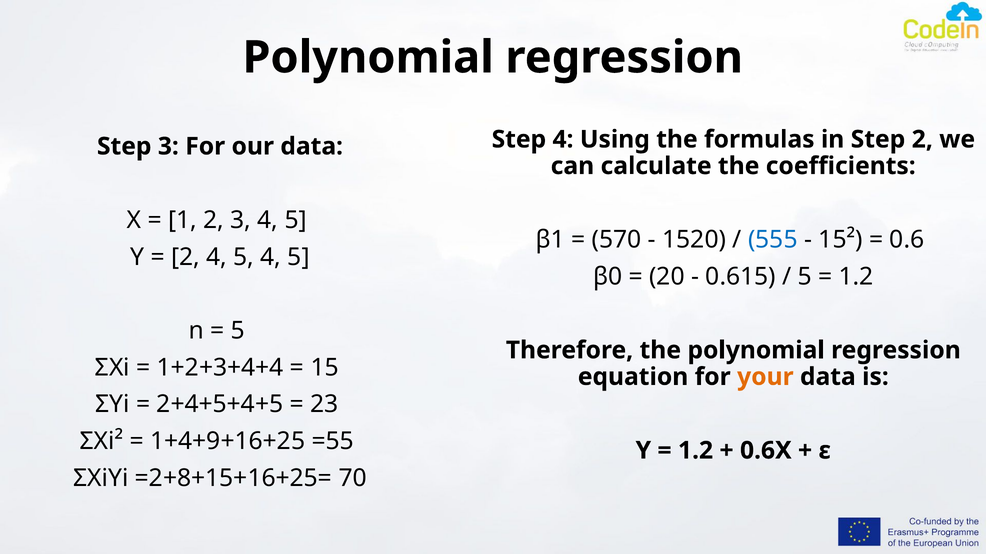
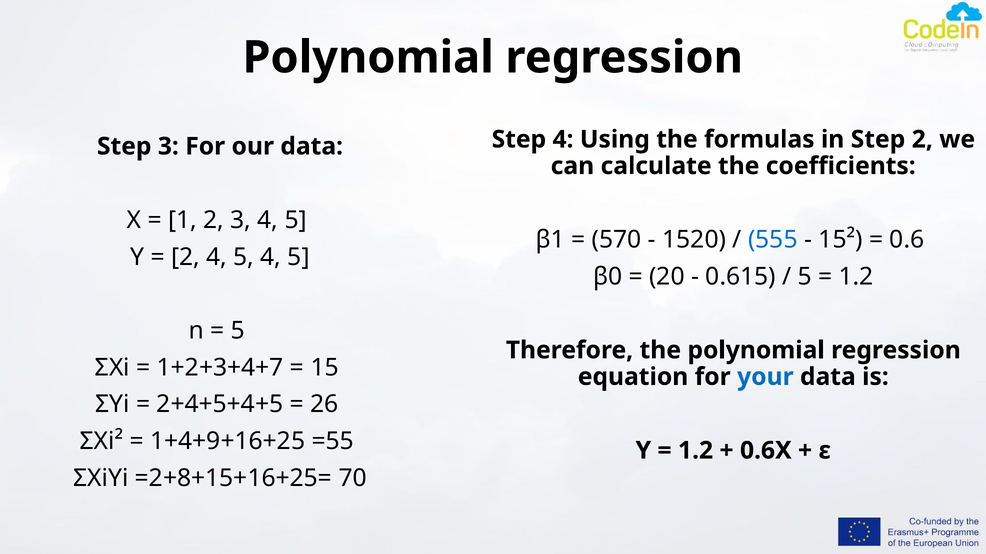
1+2+3+4+4: 1+2+3+4+4 -> 1+2+3+4+7 (220, 368)
your colour: orange -> blue (765, 377)
23: 23 -> 26 (324, 405)
